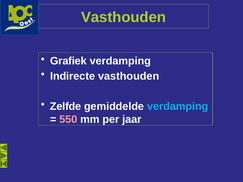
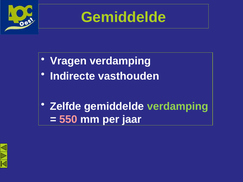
Vasthouden: Vasthouden -> Gemiddelde (123, 17)
Grafiek: Grafiek -> Vragen (68, 61)
verdamping colour: light blue -> light green (178, 106)
